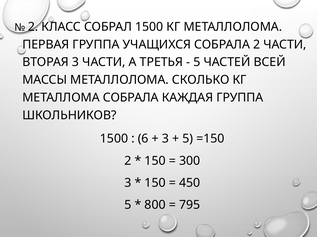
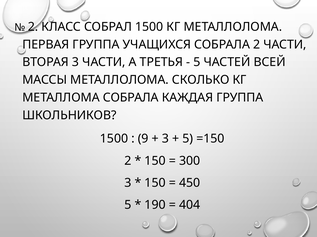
6: 6 -> 9 (143, 139)
800: 800 -> 190 (155, 205)
795: 795 -> 404 (190, 205)
